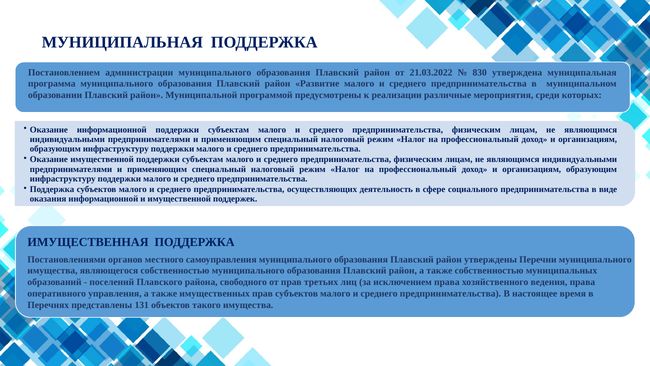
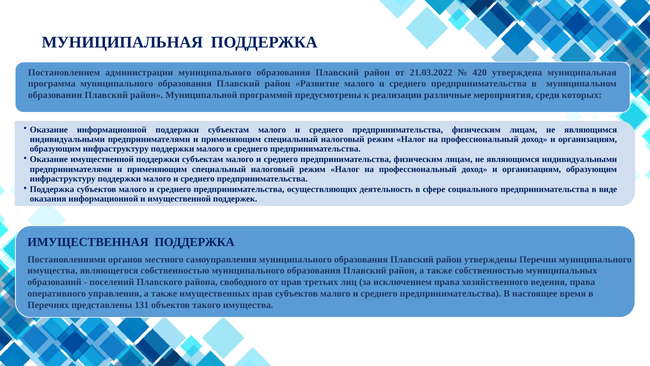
830: 830 -> 420 (480, 72)
